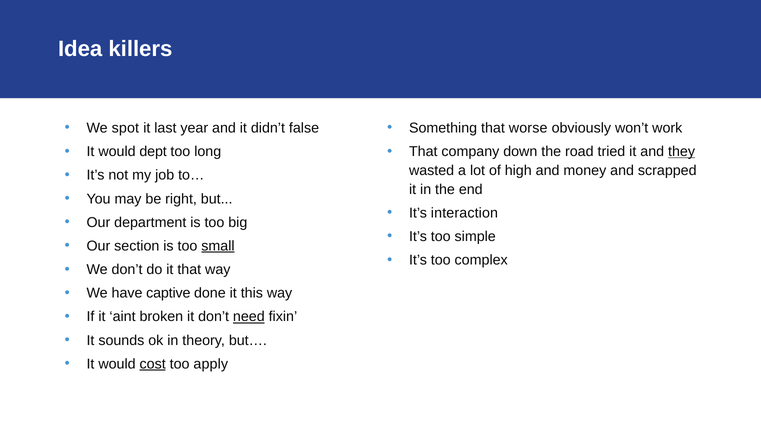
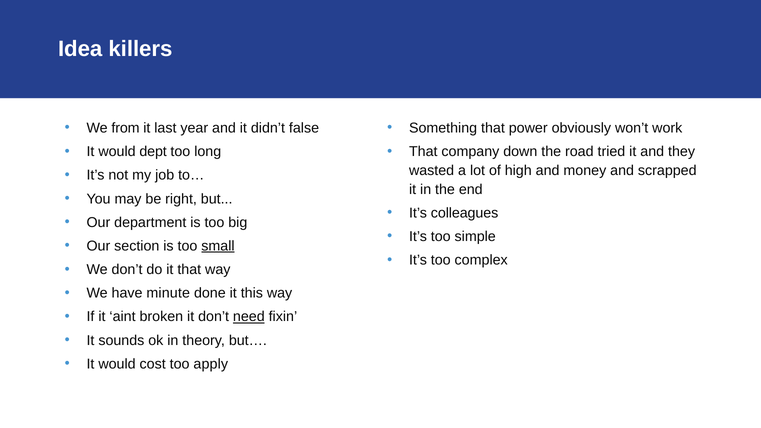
spot: spot -> from (126, 128)
worse: worse -> power (528, 128)
they underline: present -> none (682, 152)
interaction: interaction -> colleagues (465, 213)
captive: captive -> minute (168, 293)
cost underline: present -> none (153, 364)
